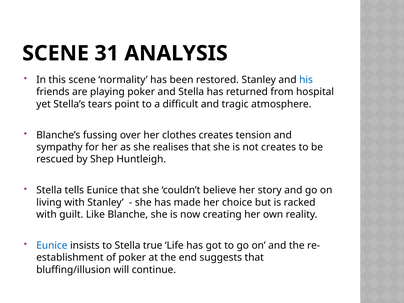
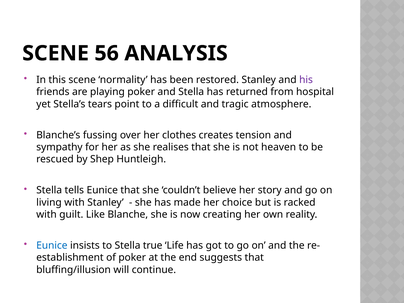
31: 31 -> 56 (107, 53)
his colour: blue -> purple (306, 80)
not creates: creates -> heaven (279, 147)
